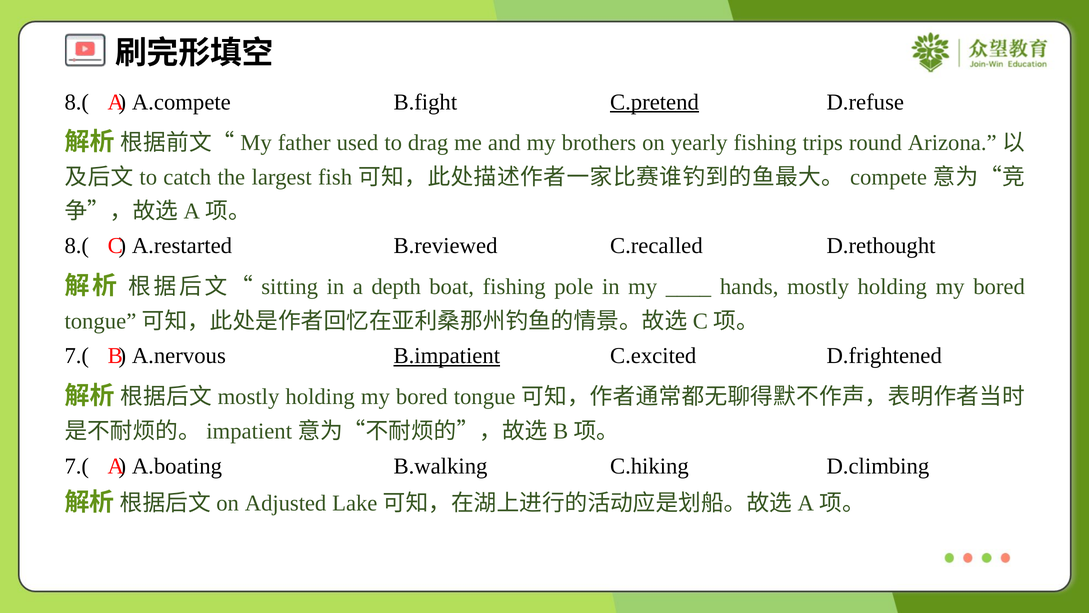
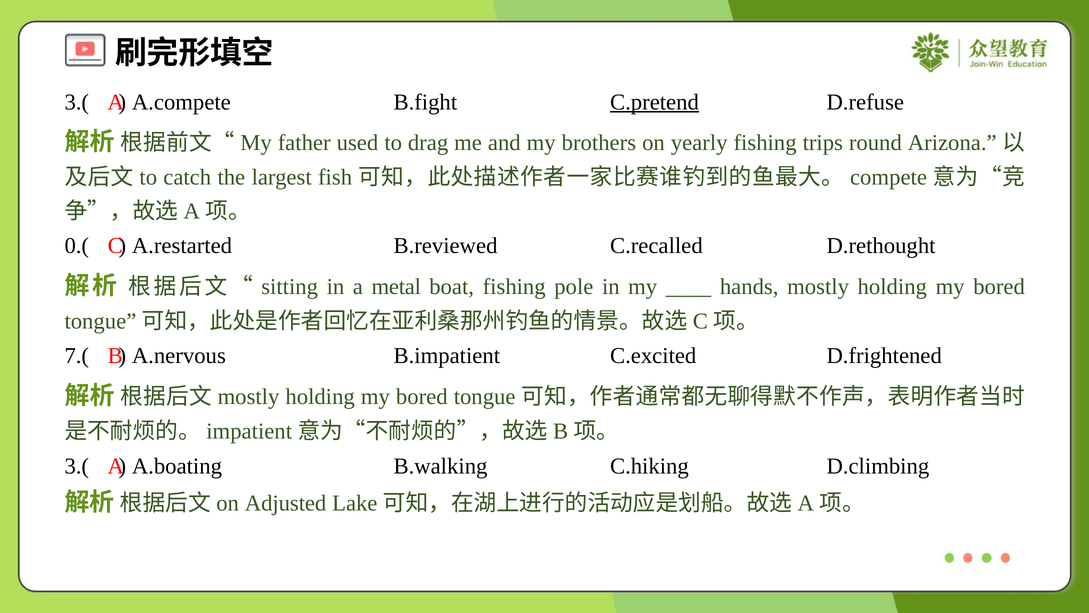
8.(: 8.( -> 3.( (77, 102)
8.(: 8.( -> 0.( (77, 246)
depth: depth -> metal (396, 286)
B.impatient underline: present -> none (447, 356)
7.(: 7.( -> 3.( (77, 466)
